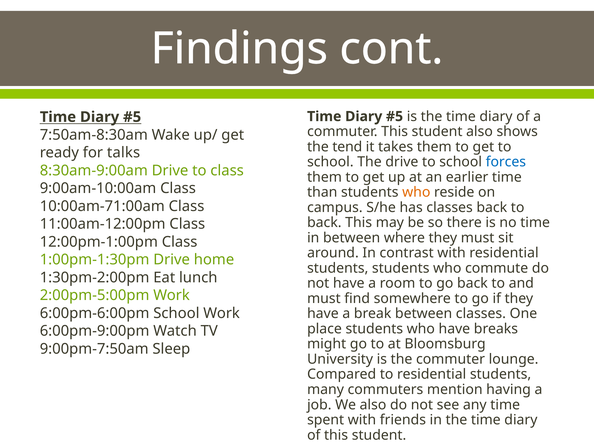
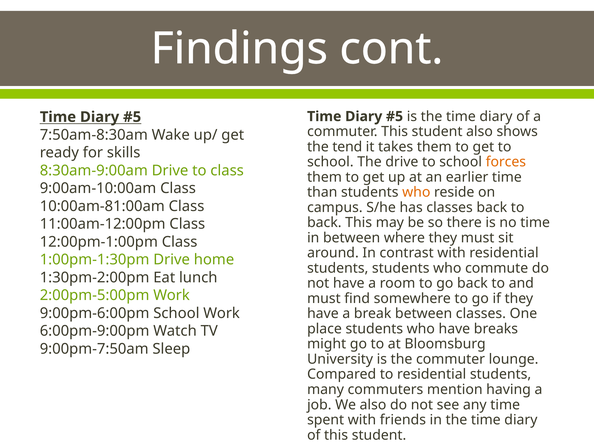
talks: talks -> skills (124, 153)
forces colour: blue -> orange (506, 162)
10:00am-71:00am: 10:00am-71:00am -> 10:00am-81:00am (102, 206)
6:00pm-6:00pm: 6:00pm-6:00pm -> 9:00pm-6:00pm (95, 313)
